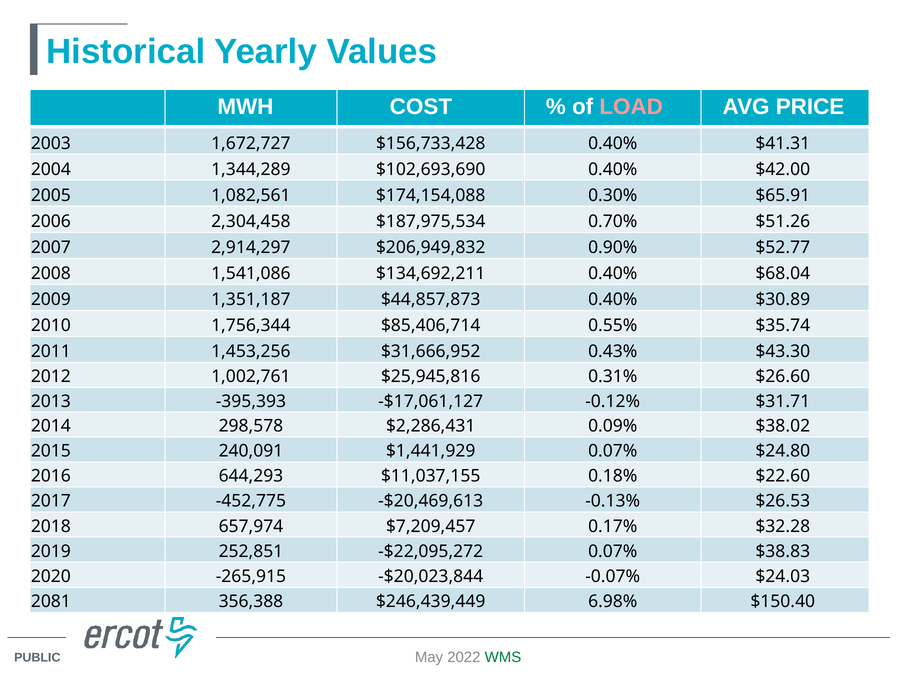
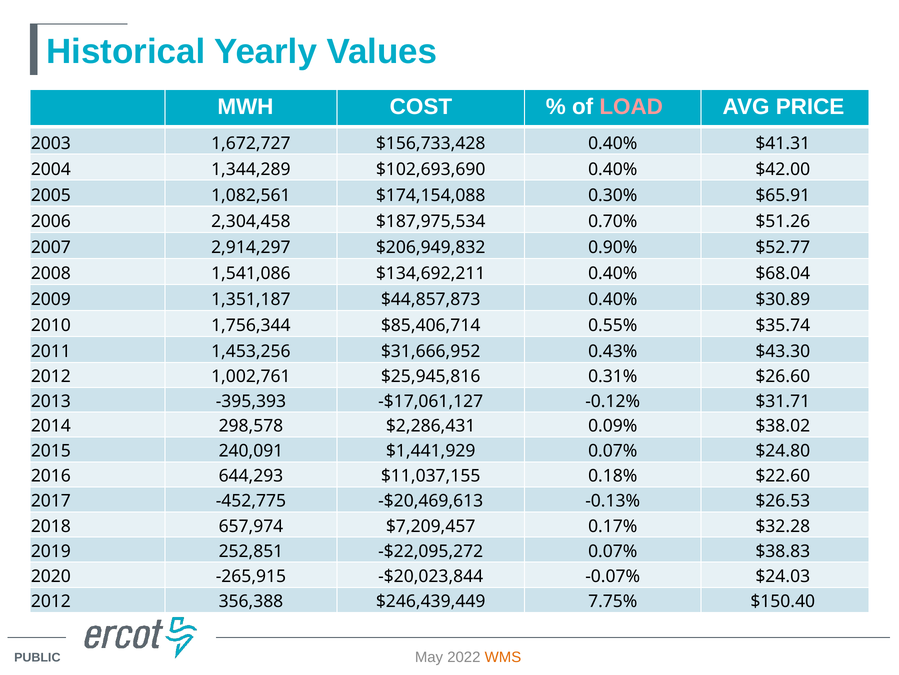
2081: 2081 -> 2012 (51, 601)
6.98%: 6.98% -> 7.75% (613, 601)
WMS colour: green -> orange (503, 657)
